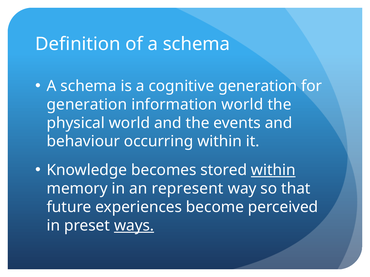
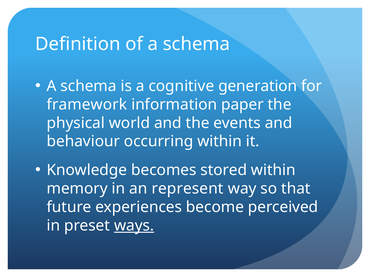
generation: generation -> framework (87, 105)
information world: world -> paper (242, 105)
within underline: present -> none (273, 170)
